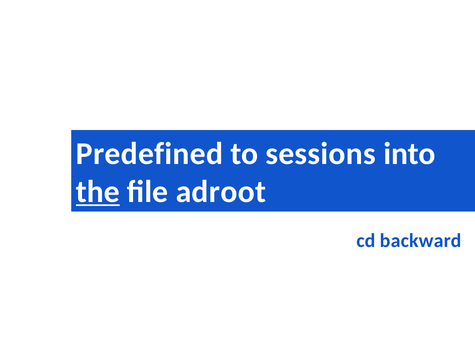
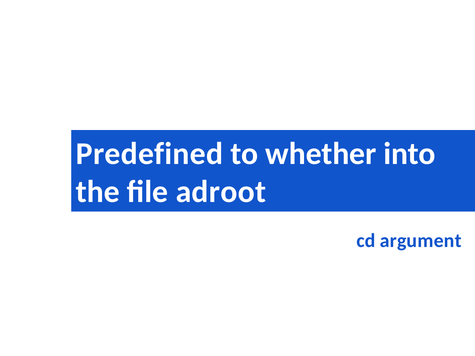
sessions: sessions -> whether (321, 154)
the underline: present -> none (98, 192)
backward: backward -> argument (421, 241)
